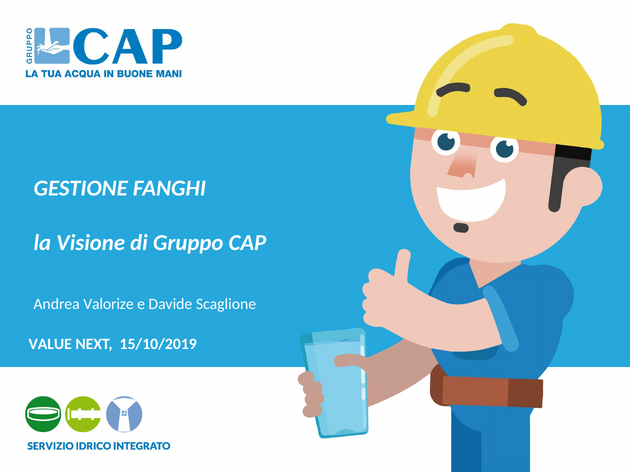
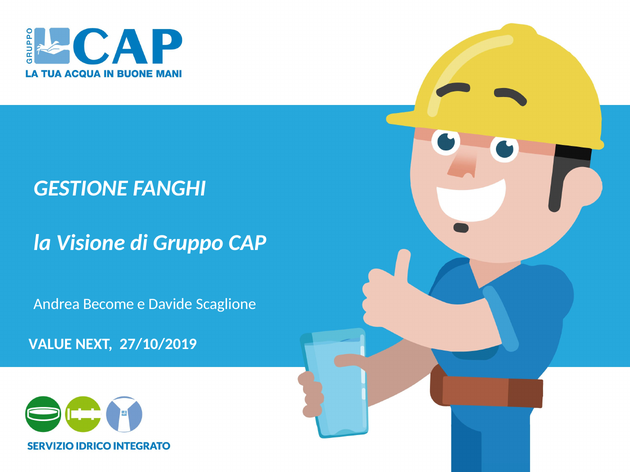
Valorize: Valorize -> Become (109, 304)
15/10/2019: 15/10/2019 -> 27/10/2019 (158, 344)
